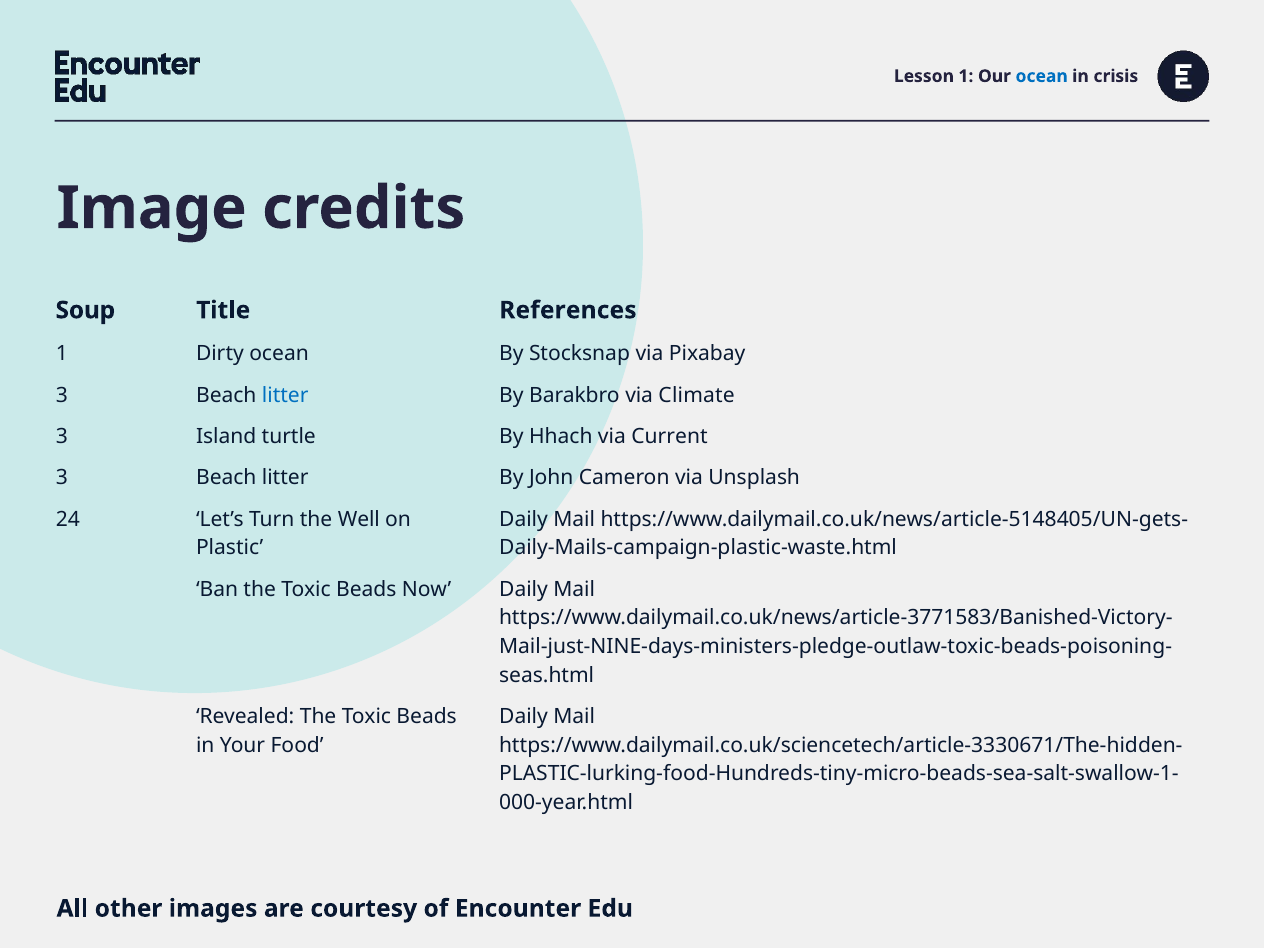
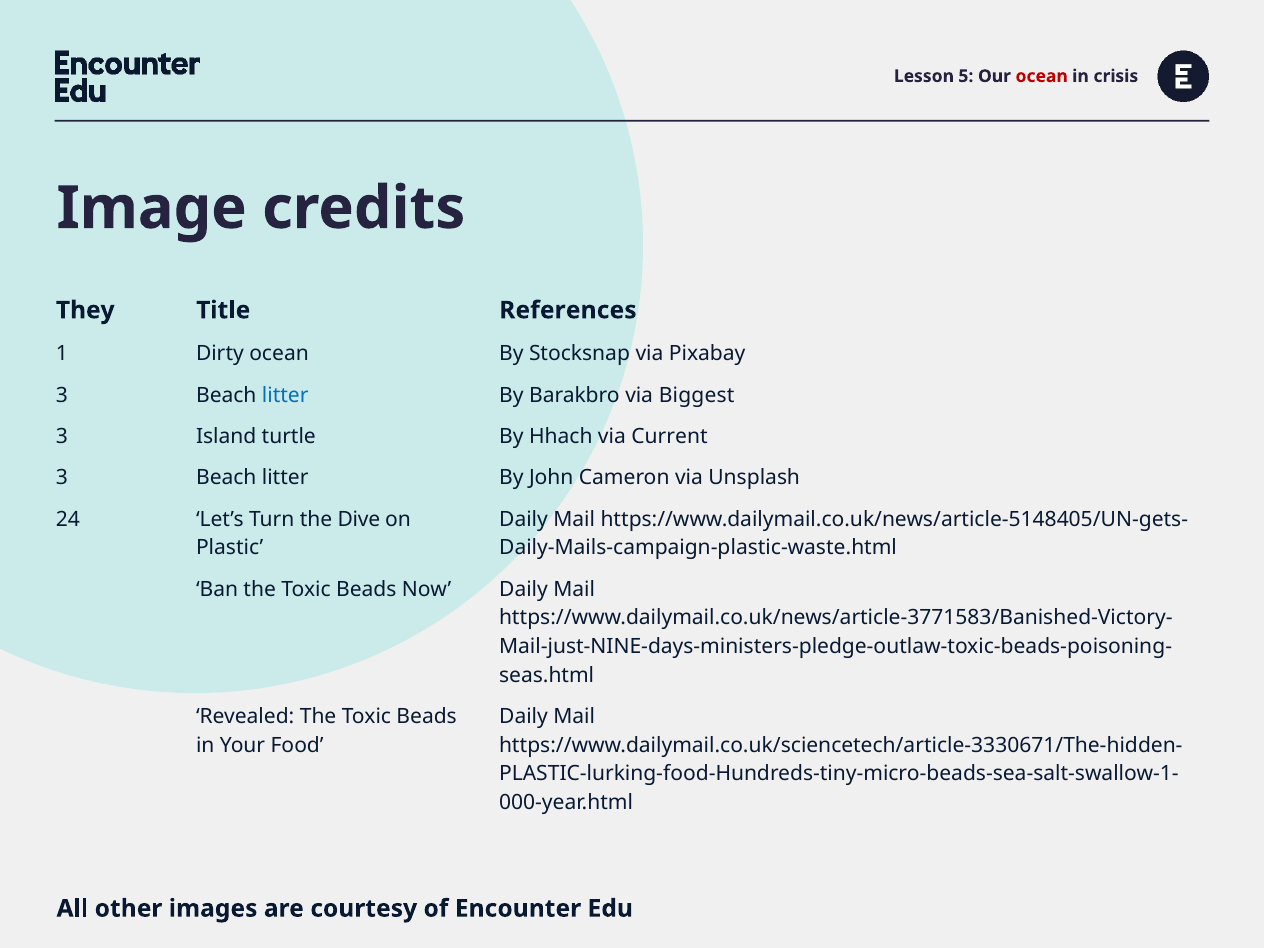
Lesson 1: 1 -> 5 (966, 76)
ocean colour: blue -> red (1042, 76)
Soup: Soup -> They (85, 310)
Climate: Climate -> Biggest (697, 395)
Well: Well -> Dive (359, 519)
